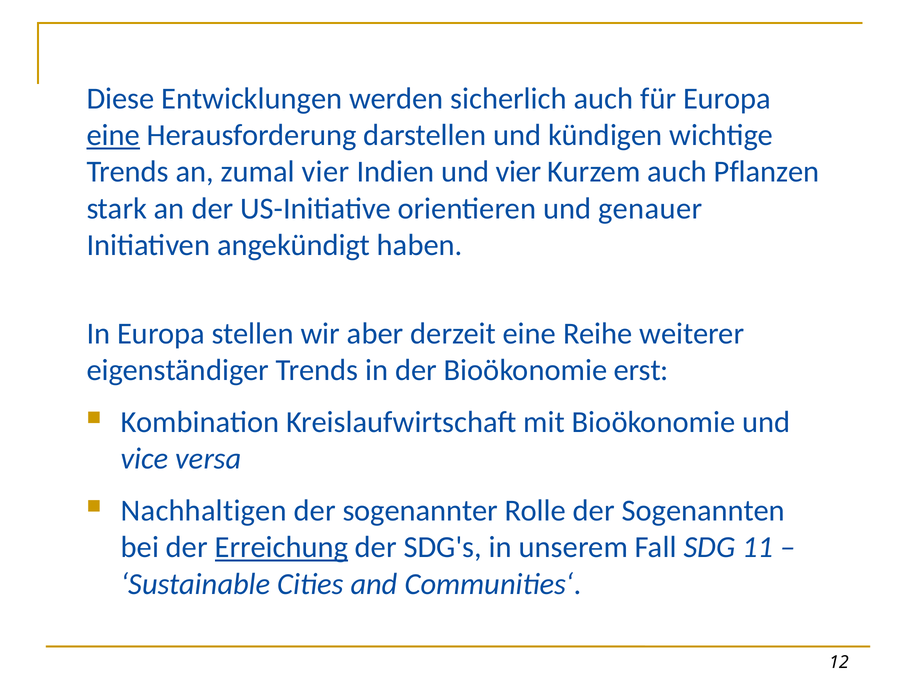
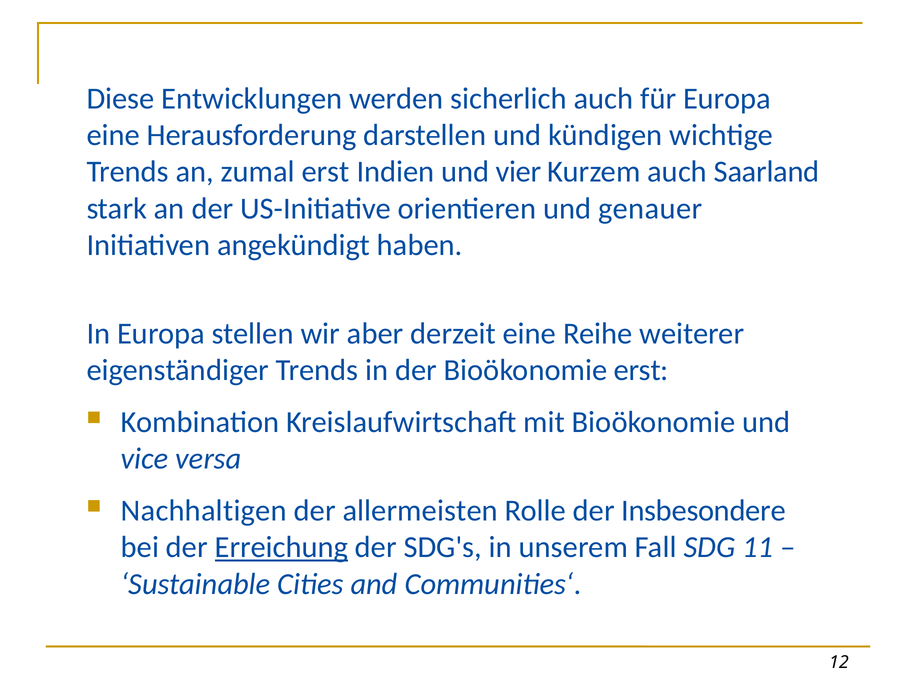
eine underline: present -> none (113, 135)
zumal vier: vier -> erst (326, 172)
Pflanzen: Pflanzen -> Saarland (767, 172)
sogenannter: sogenannter -> allermeisten (420, 511)
Sogenannten: Sogenannten -> Insbesondere (703, 511)
